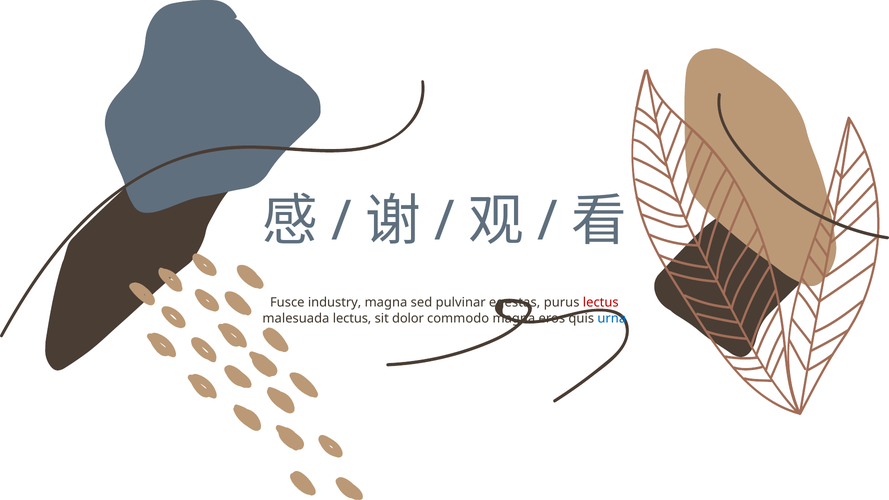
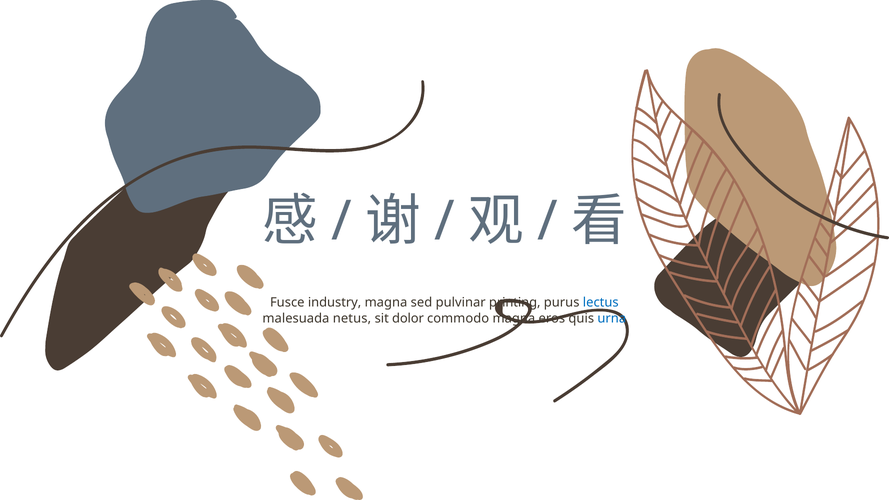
egestas: egestas -> printing (515, 303)
lectus colour: red -> blue (601, 303)
malesuada lectus: lectus -> netus (352, 318)
